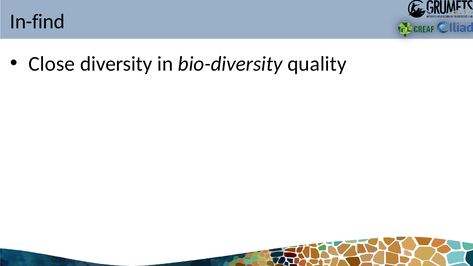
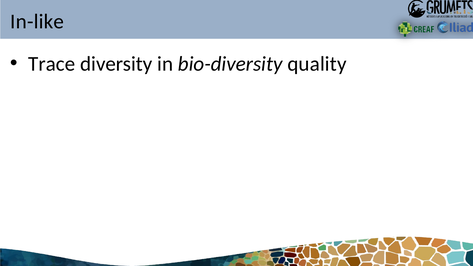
In-find: In-find -> In-like (37, 22)
Close: Close -> Trace (52, 64)
